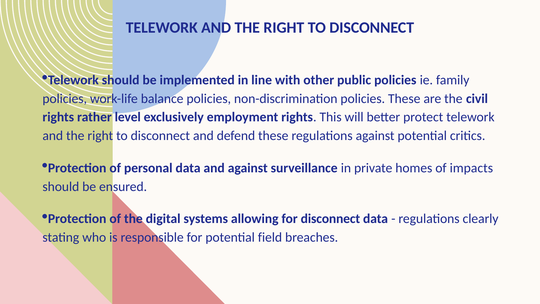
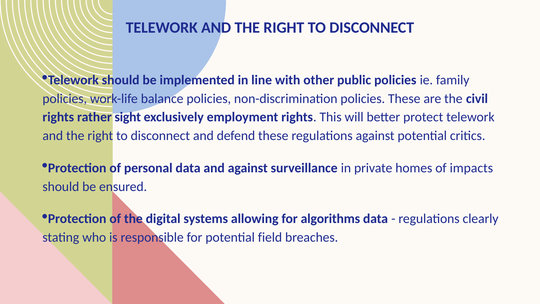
level: level -> sight (128, 117)
for disconnect: disconnect -> algorithms (330, 219)
